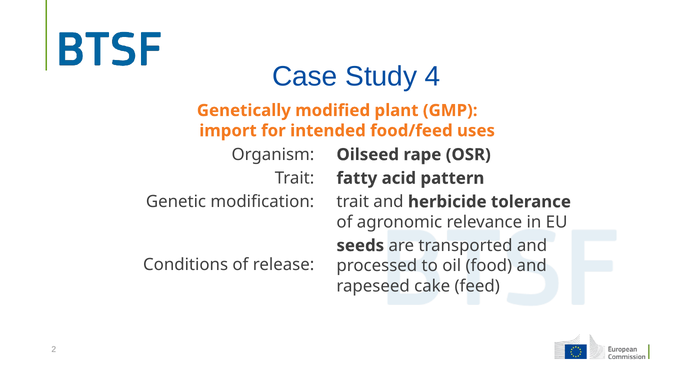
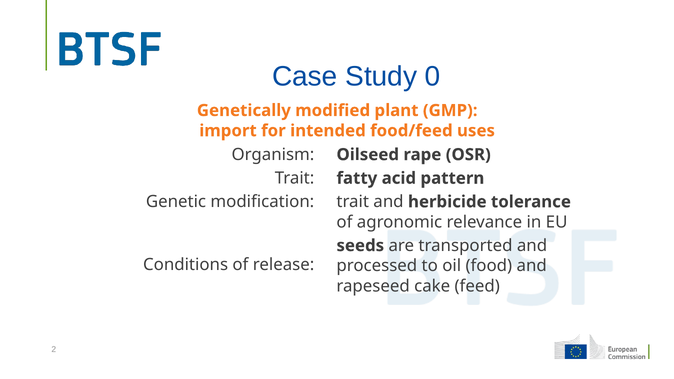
4: 4 -> 0 (433, 77)
